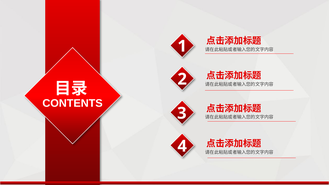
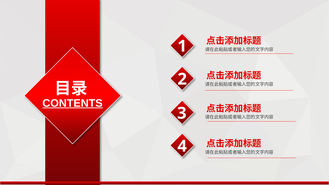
CONTENTS underline: none -> present (73, 103)
